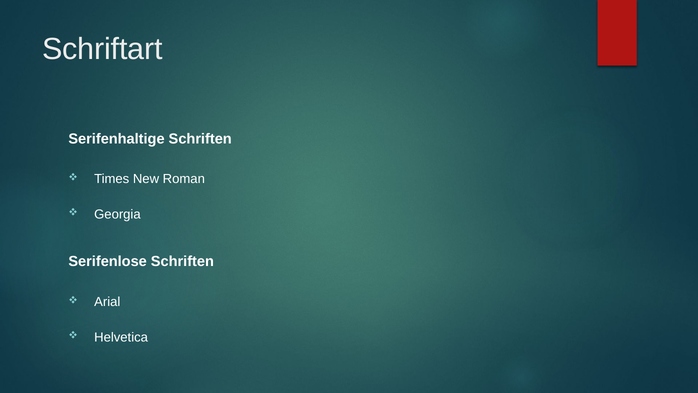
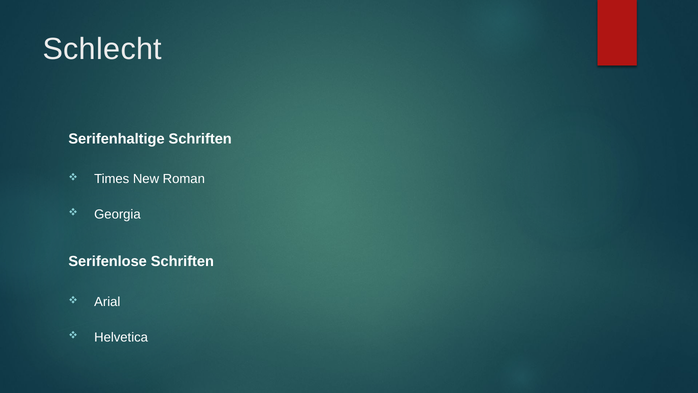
Schriftart: Schriftart -> Schlecht (102, 49)
